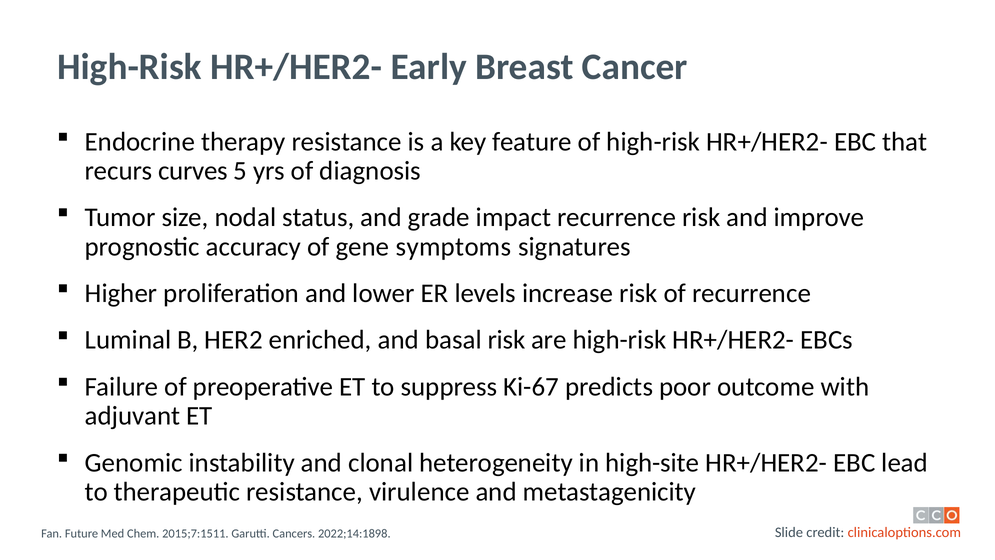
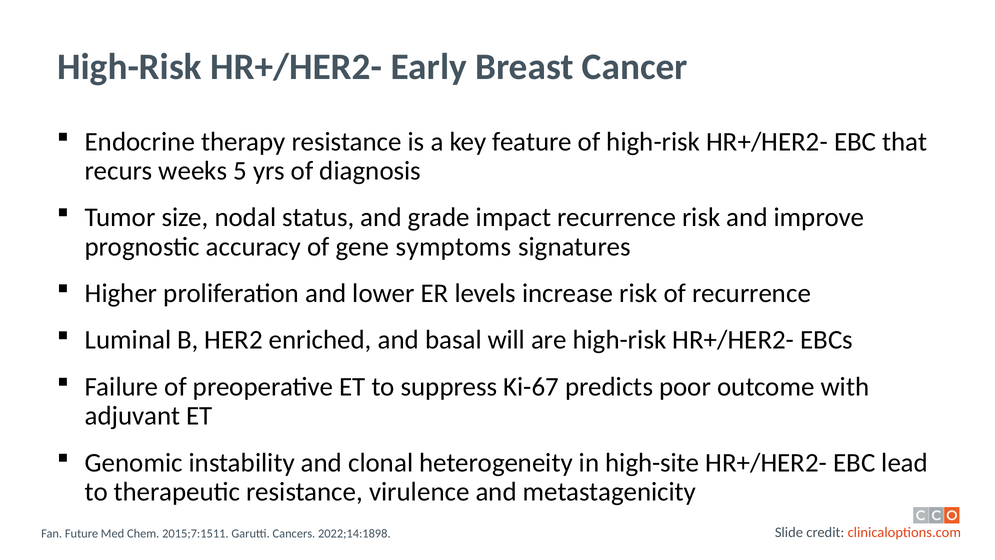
curves: curves -> weeks (193, 171)
basal risk: risk -> will (507, 340)
